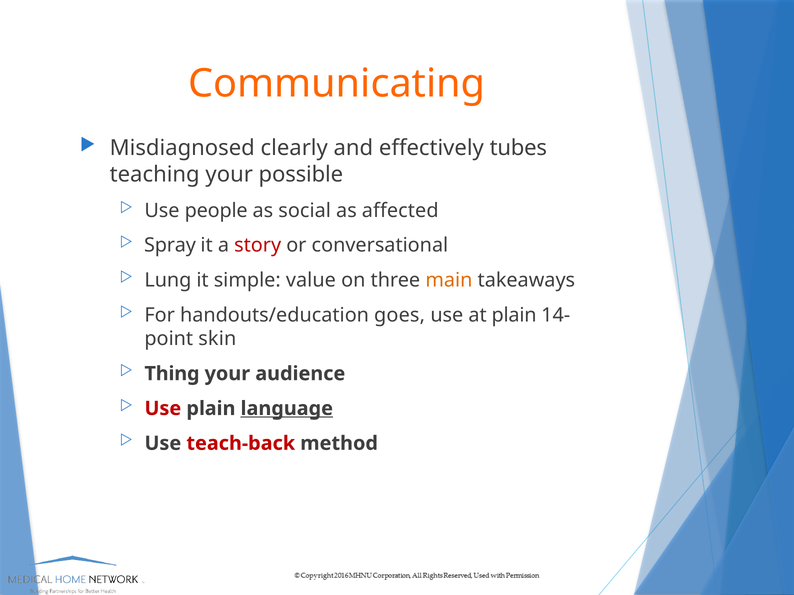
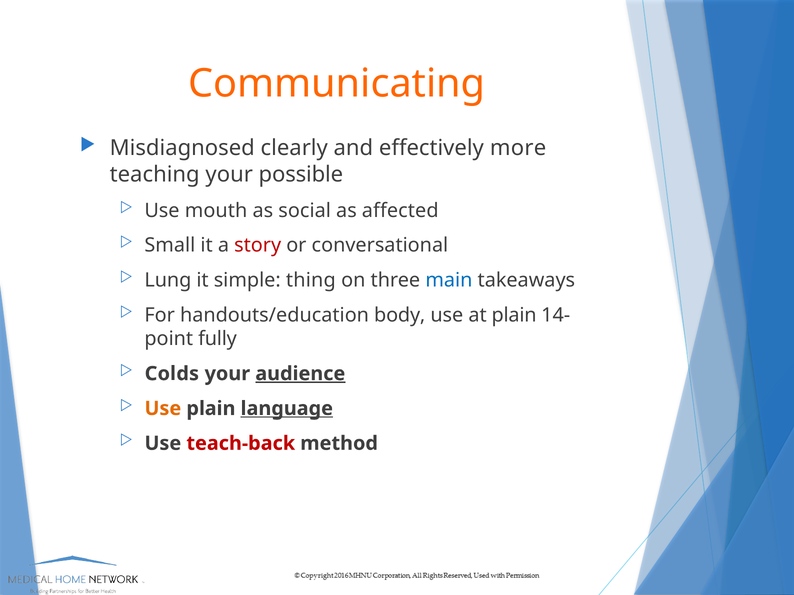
tubes: tubes -> more (518, 148)
people: people -> mouth (216, 211)
Spray: Spray -> Small (170, 246)
value: value -> thing (311, 280)
main colour: orange -> blue (449, 280)
goes: goes -> body (400, 315)
skin: skin -> fully (218, 339)
Thing: Thing -> Colds (172, 374)
audience underline: none -> present (300, 374)
Use colour: red -> orange (163, 409)
